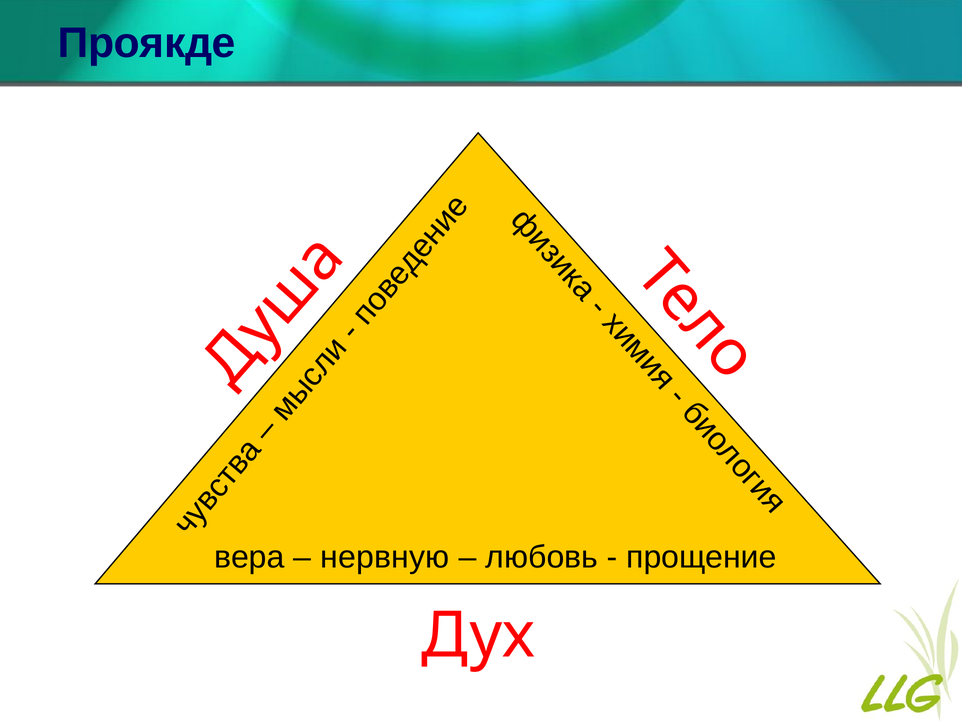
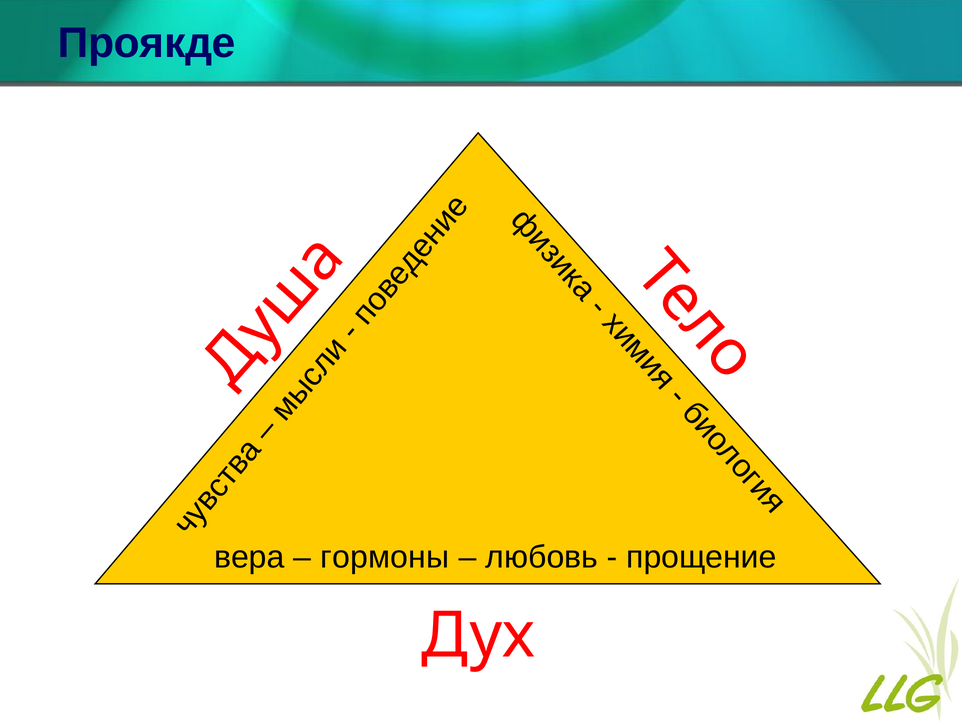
нервную: нервную -> гормоны (385, 558)
